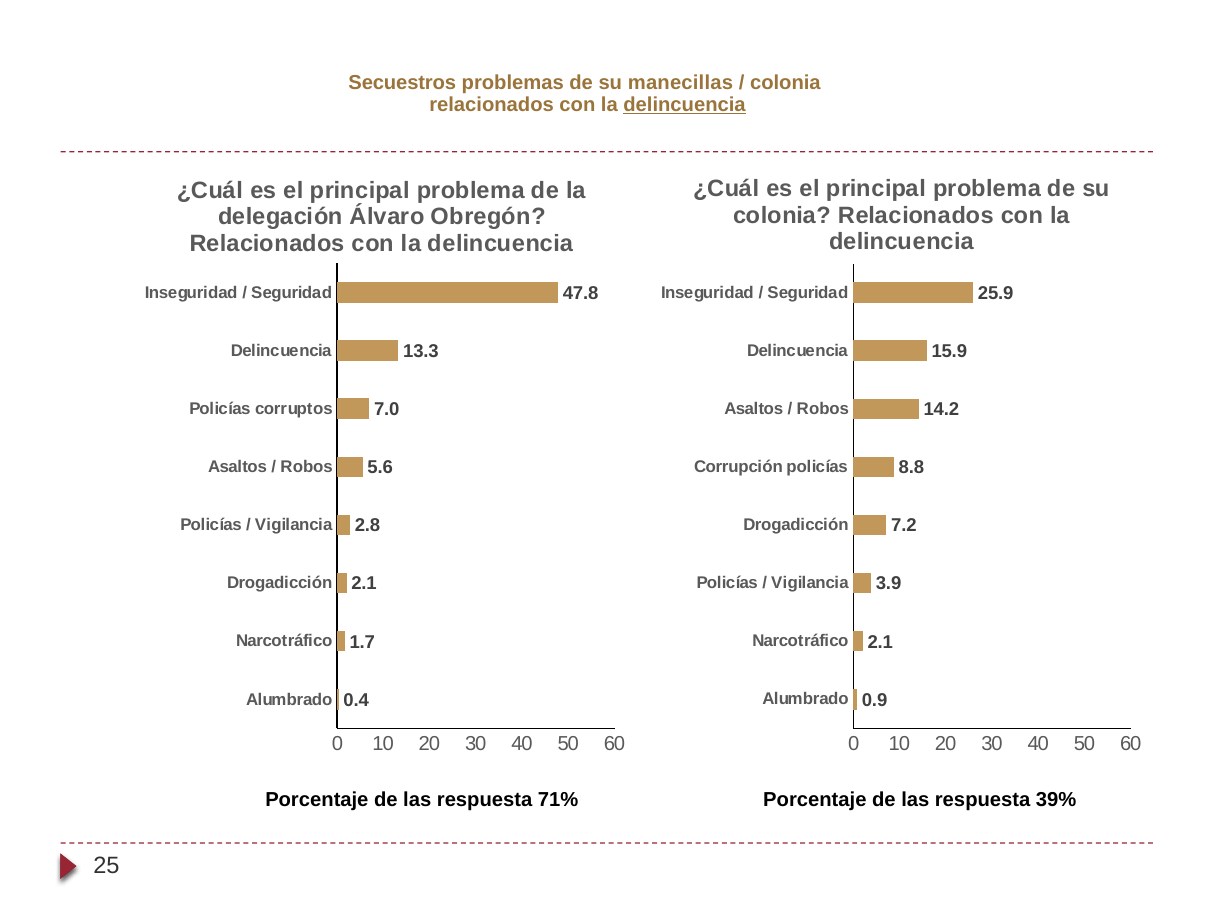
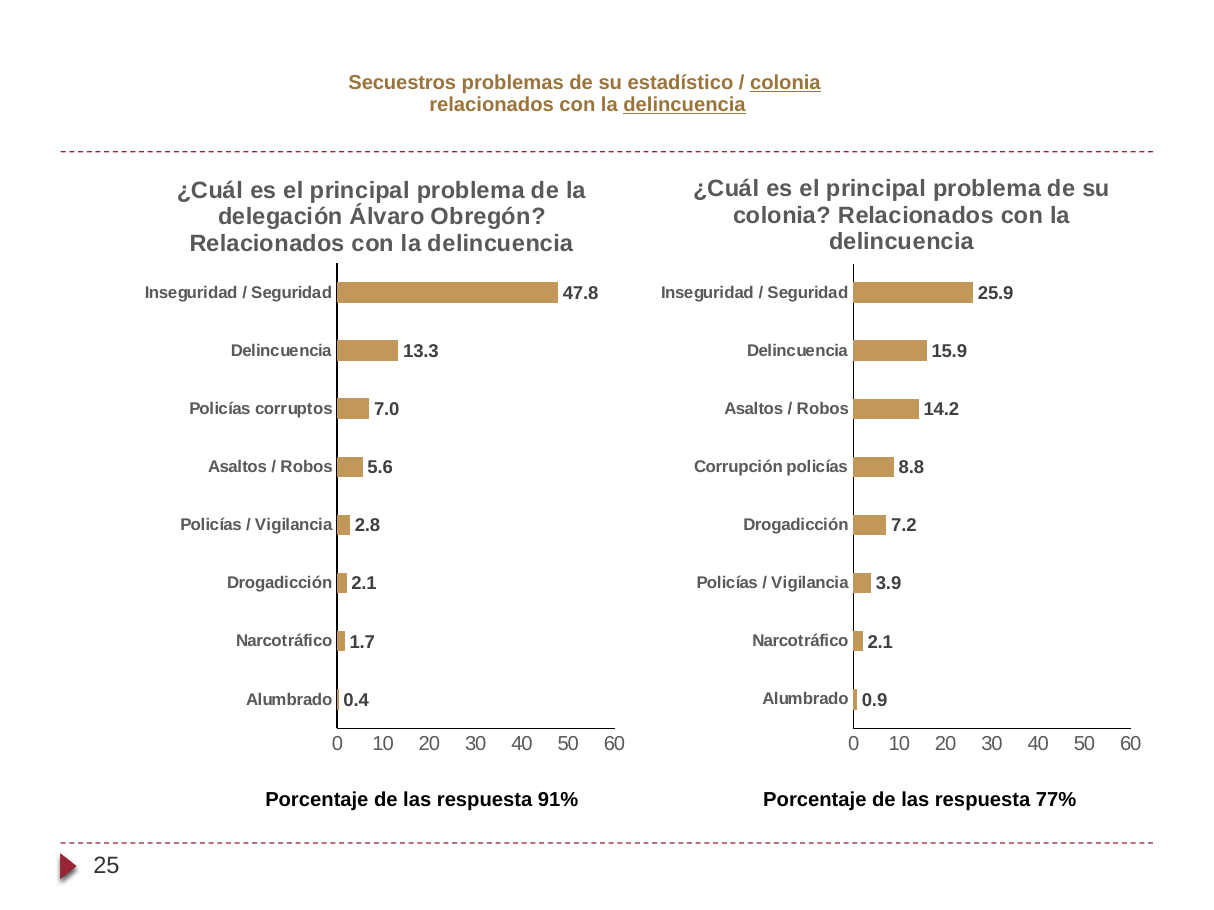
manecillas: manecillas -> estadístico (681, 83)
colonia underline: none -> present (785, 83)
71%: 71% -> 91% (558, 800)
39%: 39% -> 77% (1056, 800)
